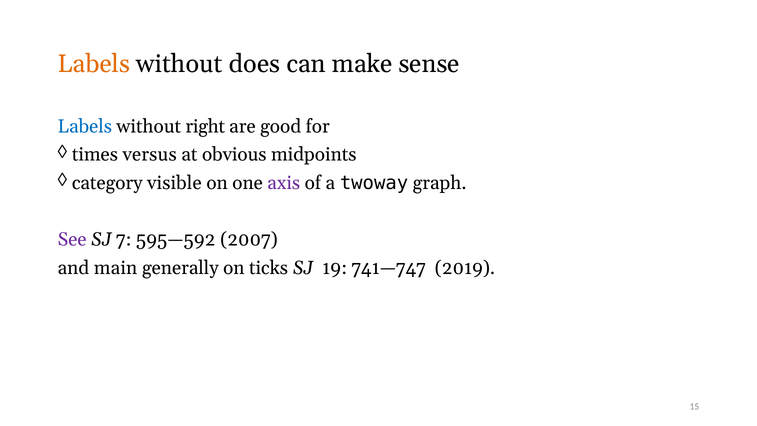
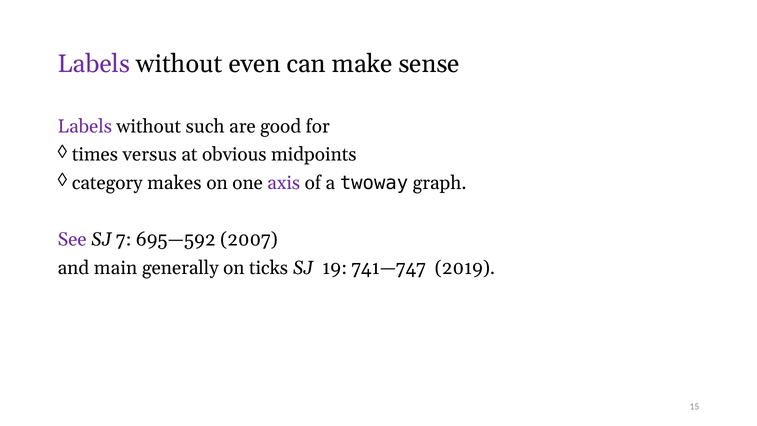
Labels colour: orange -> purple (94, 64)
does: does -> even (255, 64)
Labels colour: blue -> purple (85, 126)
right: right -> such (205, 126)
visible: visible -> makes (174, 183)
595―592: 595―592 -> 695―592 (176, 240)
